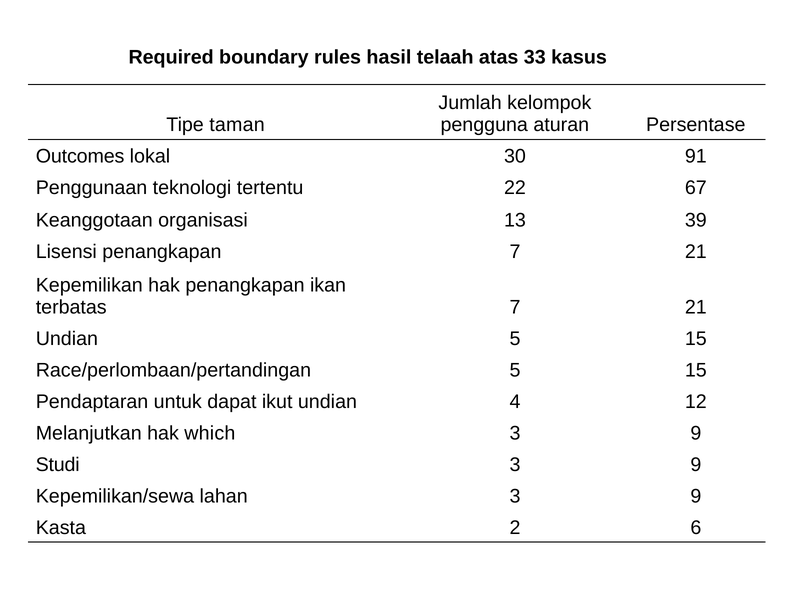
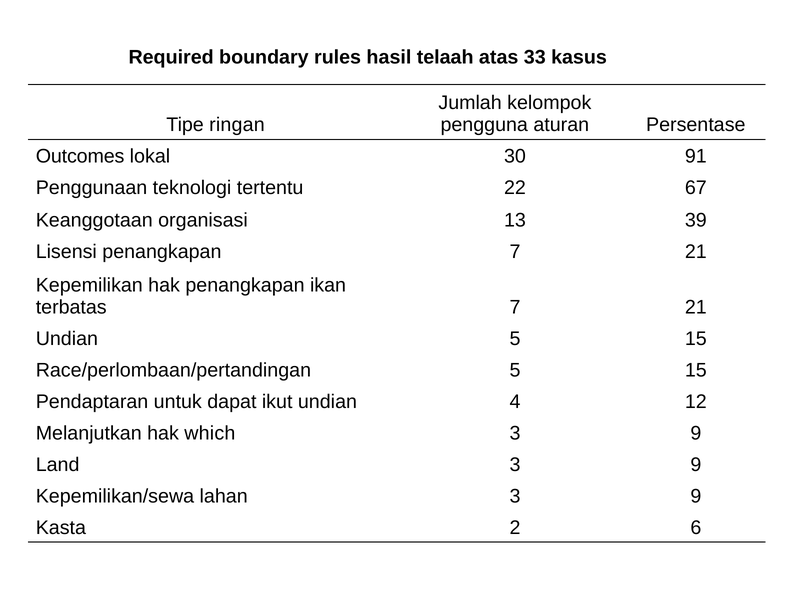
taman: taman -> ringan (237, 125)
Studi: Studi -> Land (58, 465)
